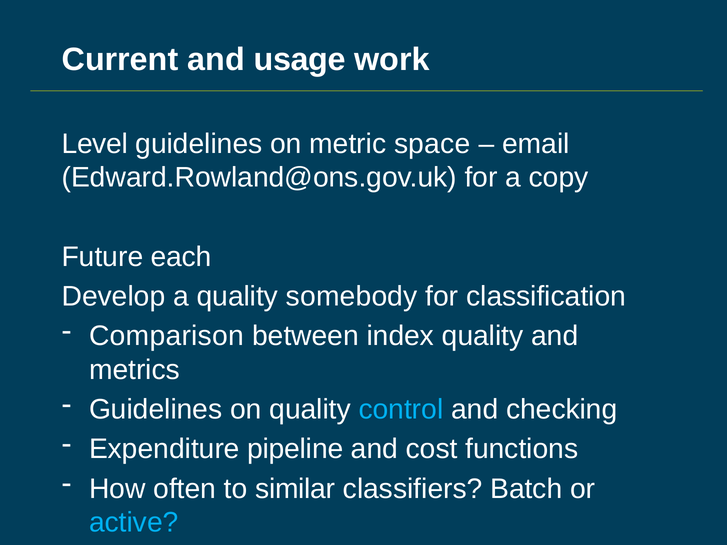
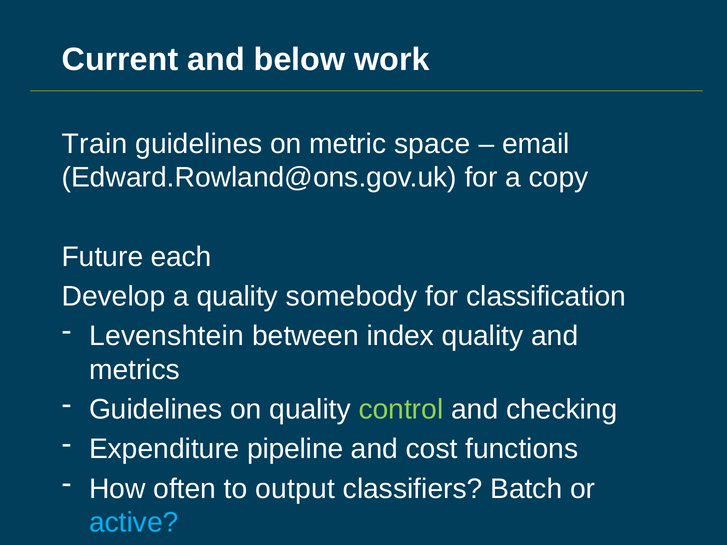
usage: usage -> below (300, 60)
Level: Level -> Train (95, 144)
Comparison: Comparison -> Levenshtein (167, 336)
control colour: light blue -> light green (401, 410)
similar: similar -> output (295, 489)
